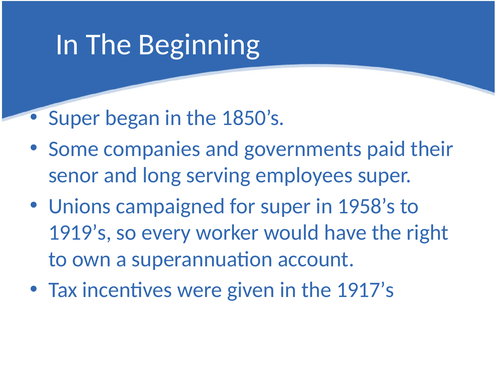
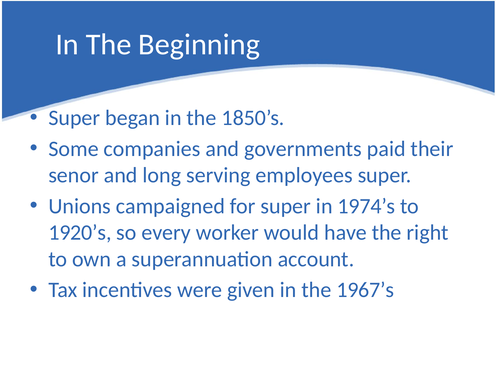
1958’s: 1958’s -> 1974’s (366, 206)
1919’s: 1919’s -> 1920’s (80, 233)
1917’s: 1917’s -> 1967’s (365, 290)
